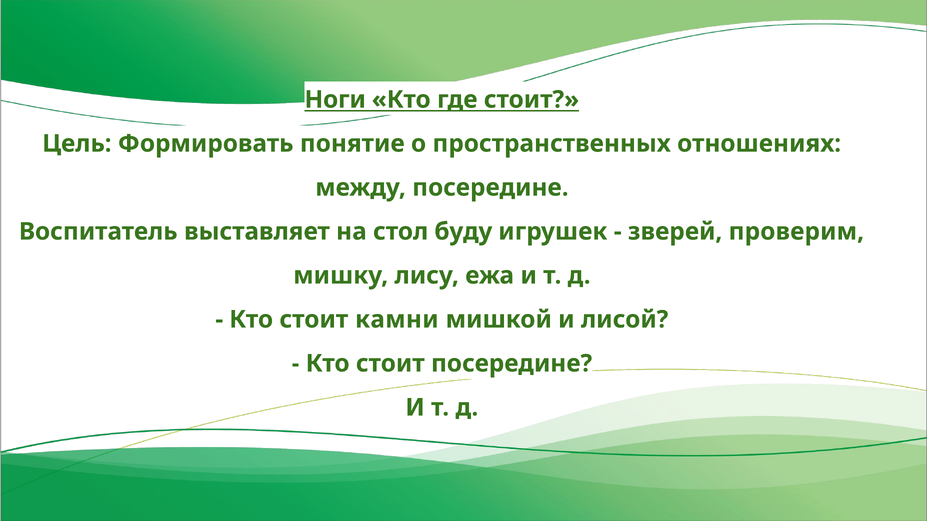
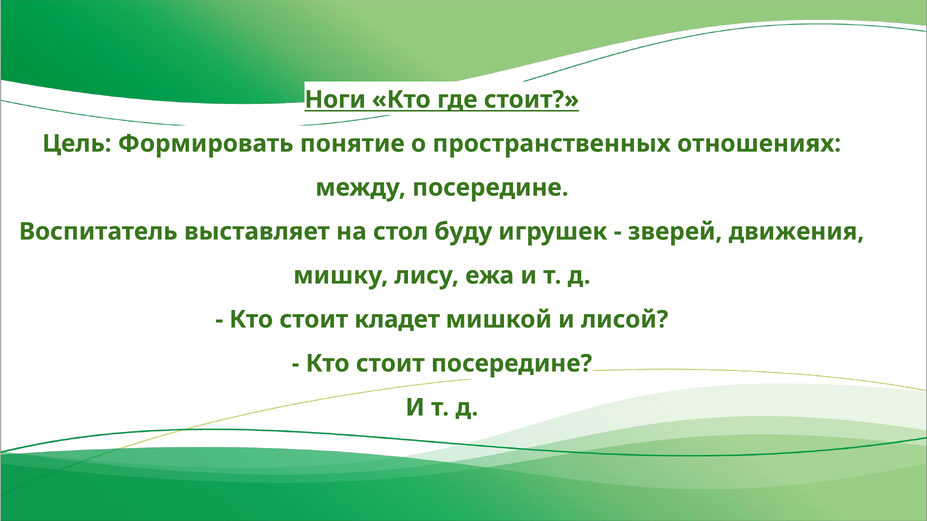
проверим: проверим -> движения (796, 232)
камни: камни -> кладет (397, 320)
